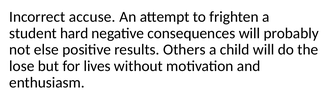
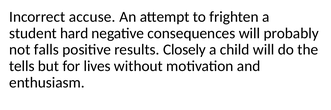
else: else -> falls (46, 50)
Others: Others -> Closely (184, 50)
lose: lose -> tells (22, 66)
